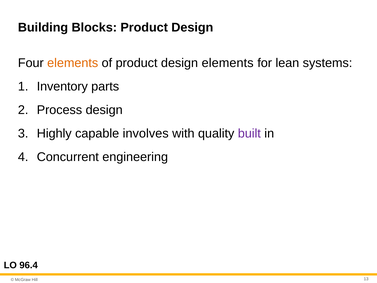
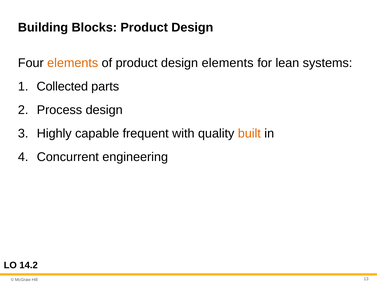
Inventory: Inventory -> Collected (62, 86)
involves: involves -> frequent (146, 133)
built colour: purple -> orange (249, 133)
96.4: 96.4 -> 14.2 (29, 265)
